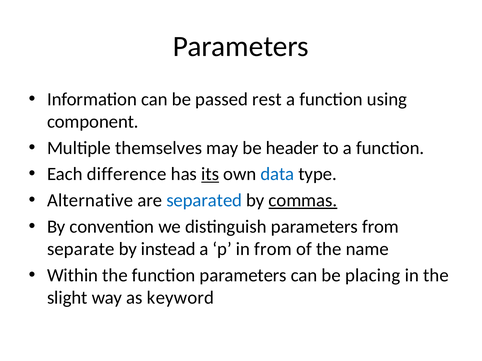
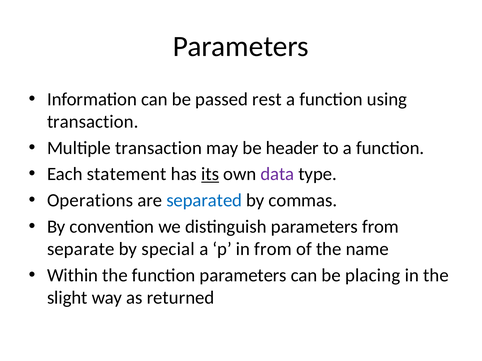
component: component -> transaction (93, 122)
Multiple themselves: themselves -> transaction (159, 148)
difference: difference -> statement (127, 174)
data colour: blue -> purple (277, 174)
Alternative: Alternative -> Operations (90, 201)
commas underline: present -> none (303, 201)
instead: instead -> special (168, 249)
keyword: keyword -> returned (181, 298)
